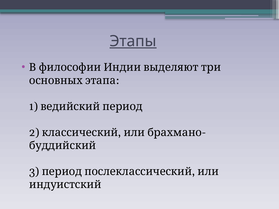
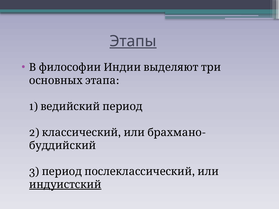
индуистский underline: none -> present (65, 185)
